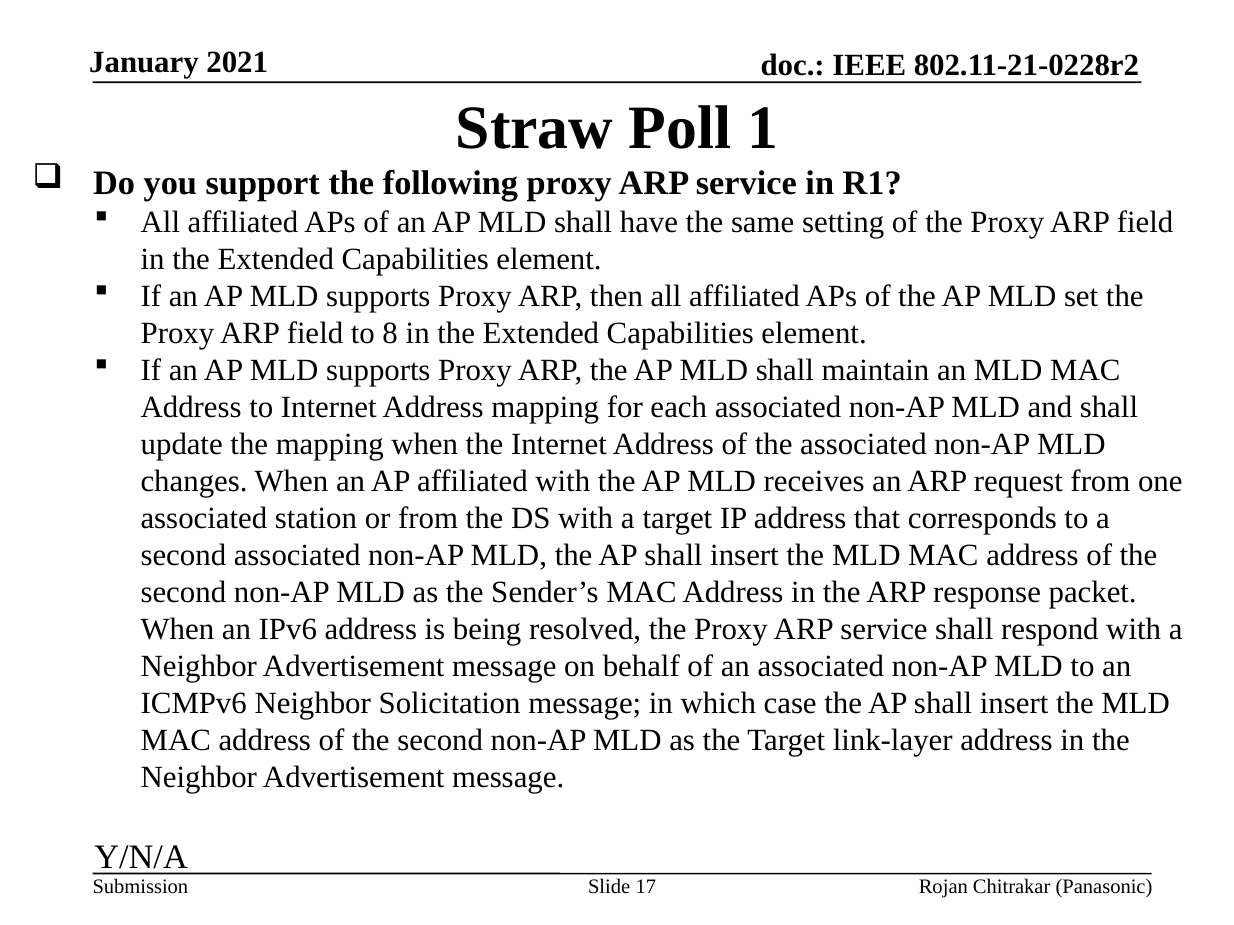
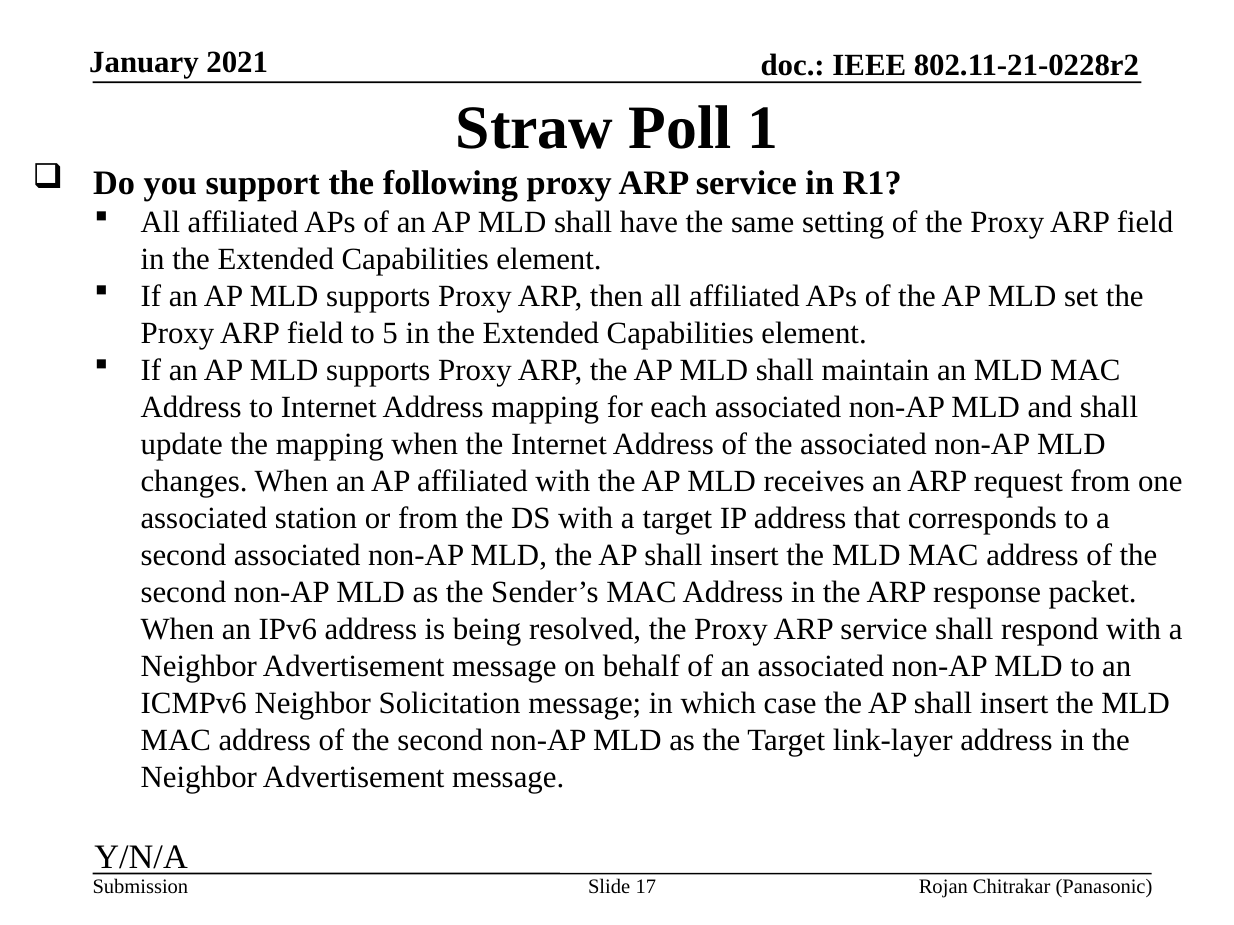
8: 8 -> 5 (390, 333)
